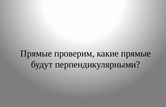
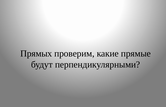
Прямые: Прямые -> Прямых (36, 53)
